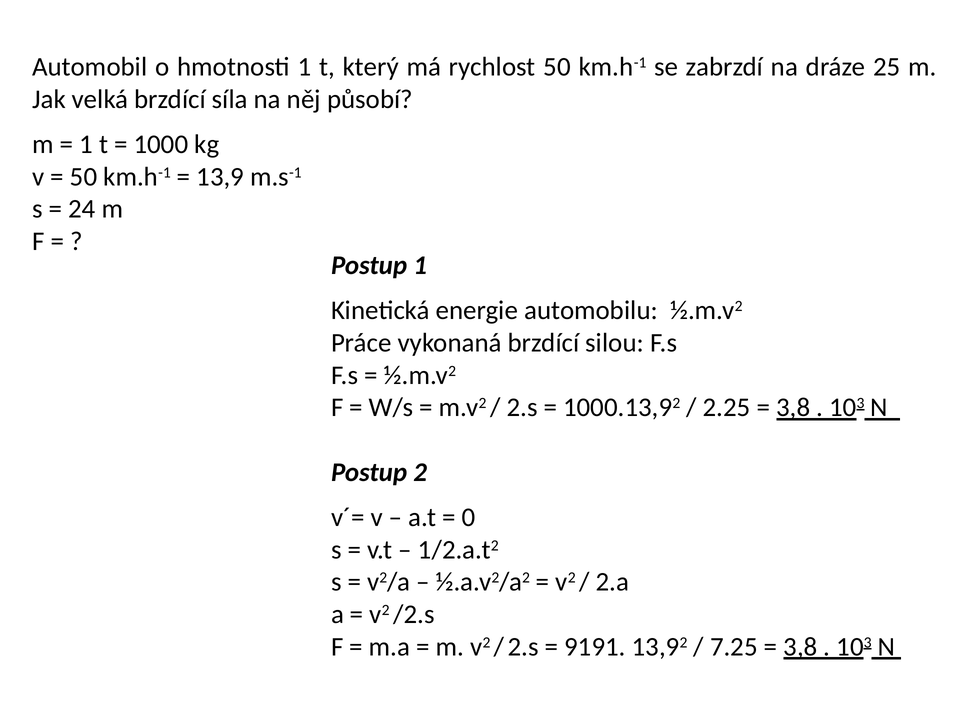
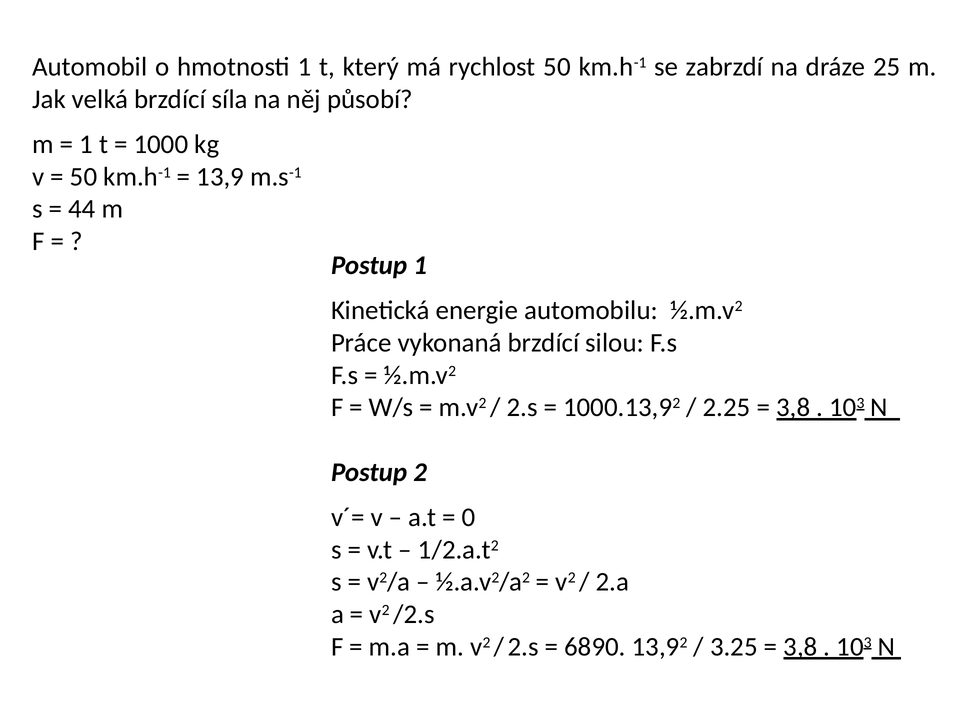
24: 24 -> 44 (82, 209)
9191: 9191 -> 6890 (595, 646)
7.25: 7.25 -> 3.25 (734, 646)
